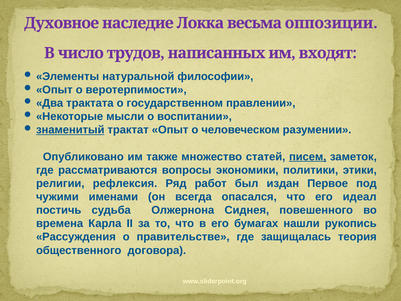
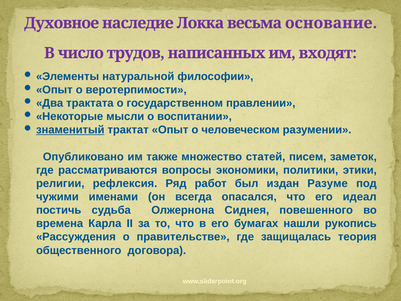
оппозиции: оппозиции -> основание (331, 23)
писем underline: present -> none (308, 157)
Первое: Первое -> Разуме (328, 183)
